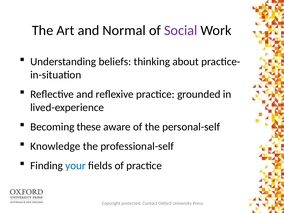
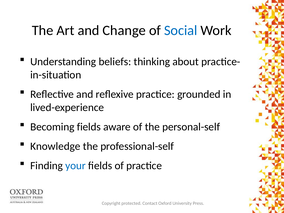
Normal: Normal -> Change (124, 30)
Social colour: purple -> blue (181, 30)
Becoming these: these -> fields (89, 127)
